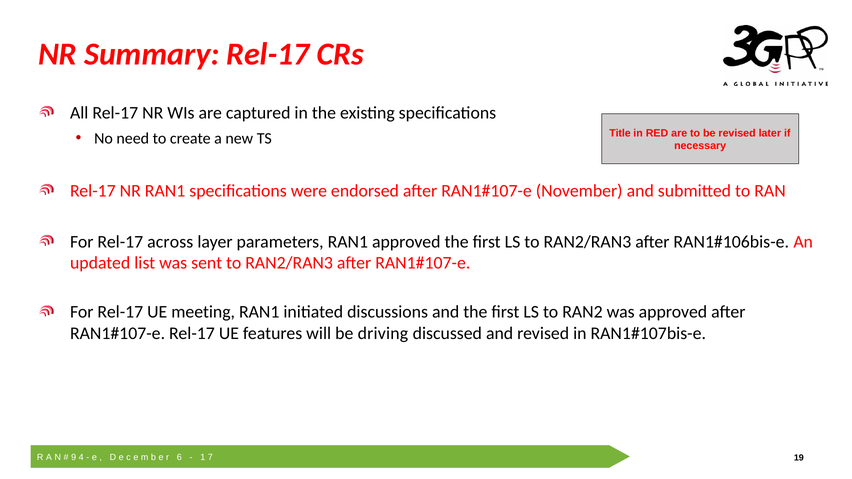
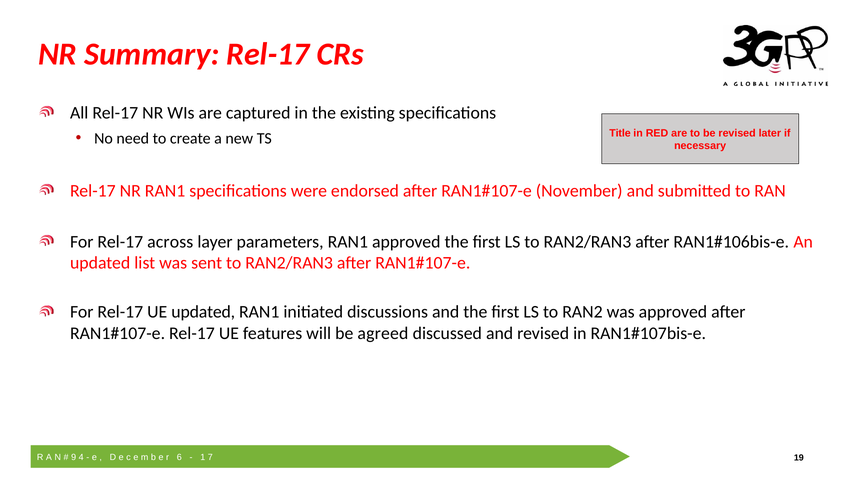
UE meeting: meeting -> updated (203, 312)
driving: driving -> agreed (383, 334)
